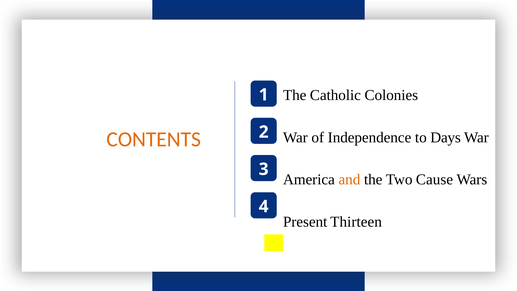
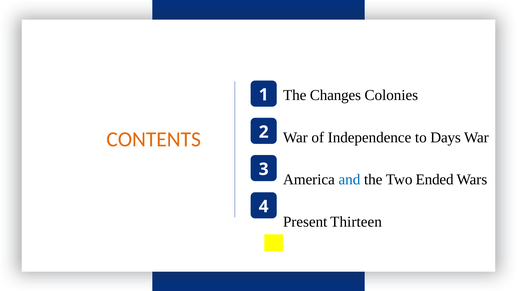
Catholic: Catholic -> Changes (335, 95)
and colour: orange -> blue (349, 180)
Cause: Cause -> Ended (435, 180)
